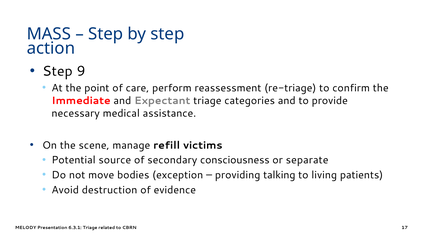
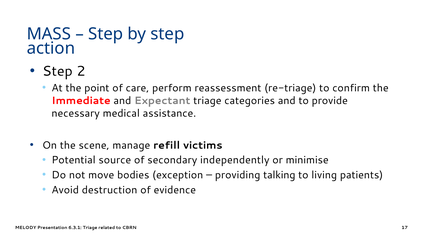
9: 9 -> 2 (81, 71)
consciousness: consciousness -> independently (235, 161)
separate: separate -> minimise (307, 161)
